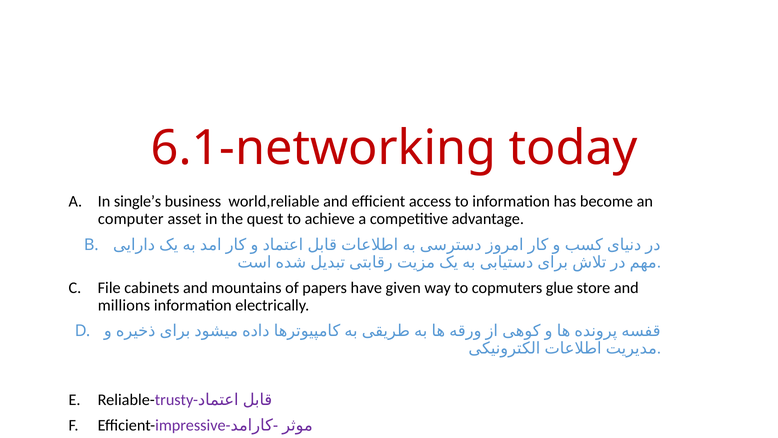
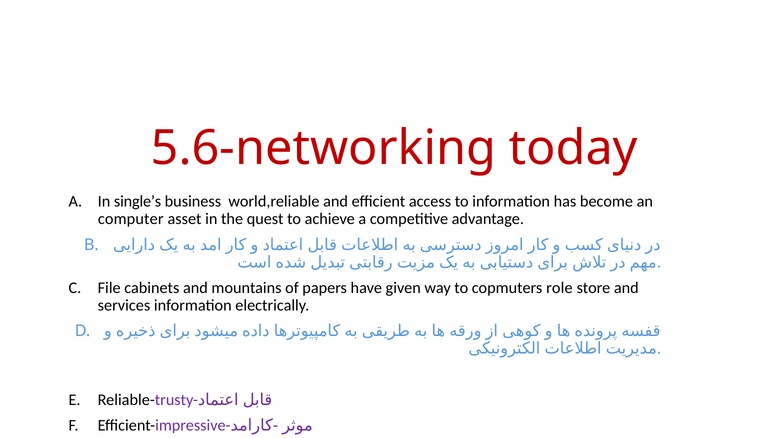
6.1-networking: 6.1-networking -> 5.6-networking (324, 148)
glue: glue -> role (559, 288)
millions: millions -> services (124, 305)
